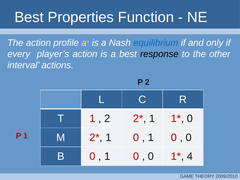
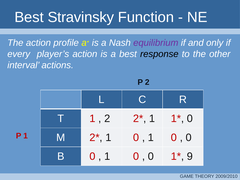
Properties: Properties -> Stravinsky (81, 17)
equilibrium colour: blue -> purple (156, 43)
4: 4 -> 9 (190, 156)
